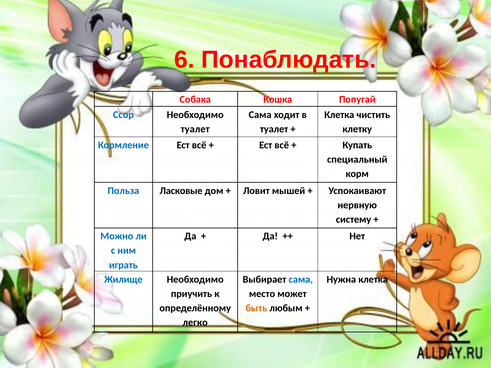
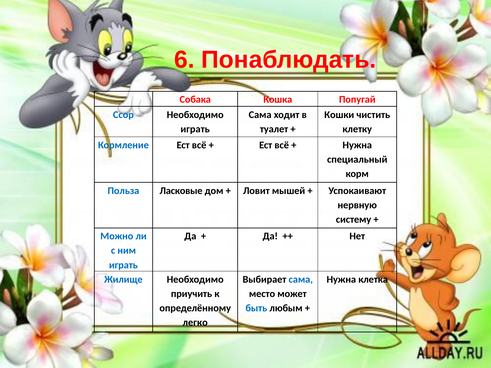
Клетка: Клетка -> Кошки (339, 115)
туалет: туалет -> играть (195, 129)
Купать: Купать -> Нужна (357, 145)
быть colour: orange -> blue (256, 308)
